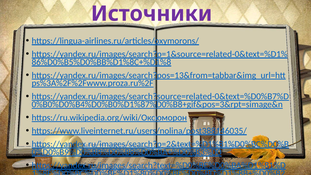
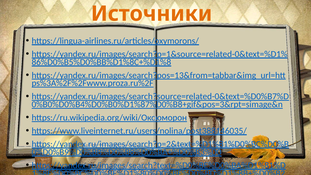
Источники colour: purple -> orange (152, 14)
